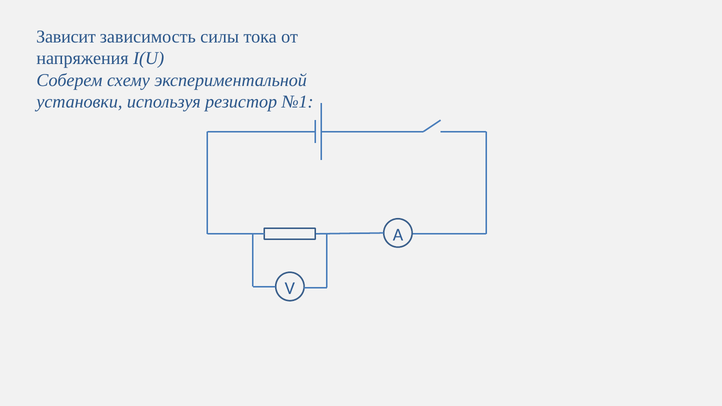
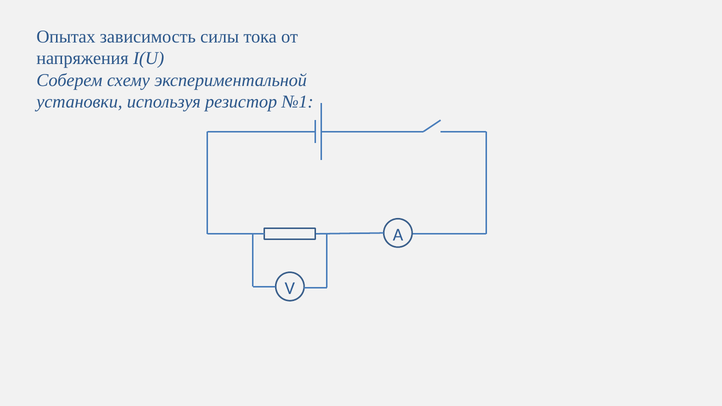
Зависит: Зависит -> Опытах (66, 37)
